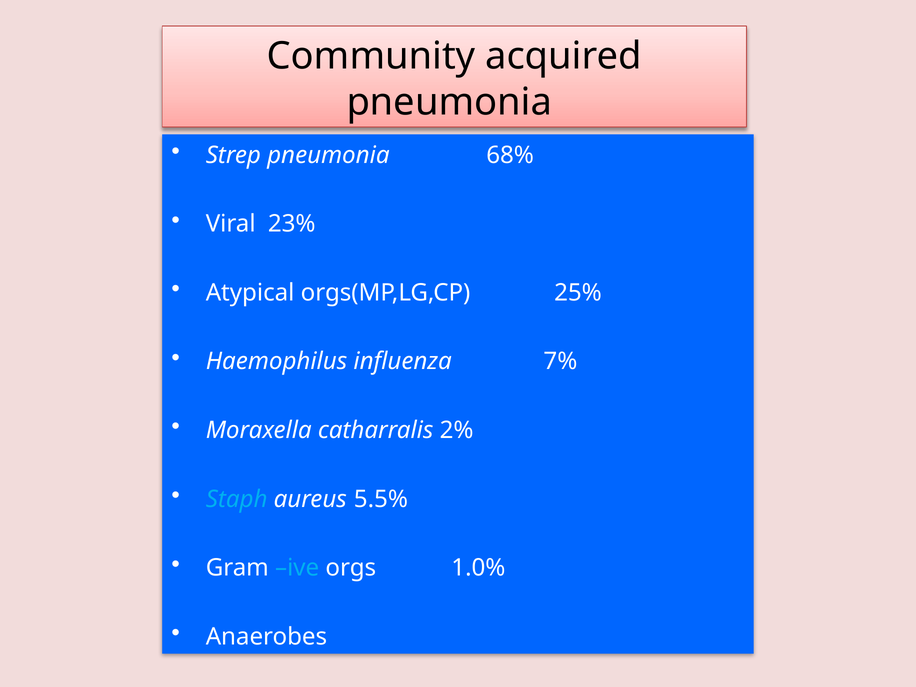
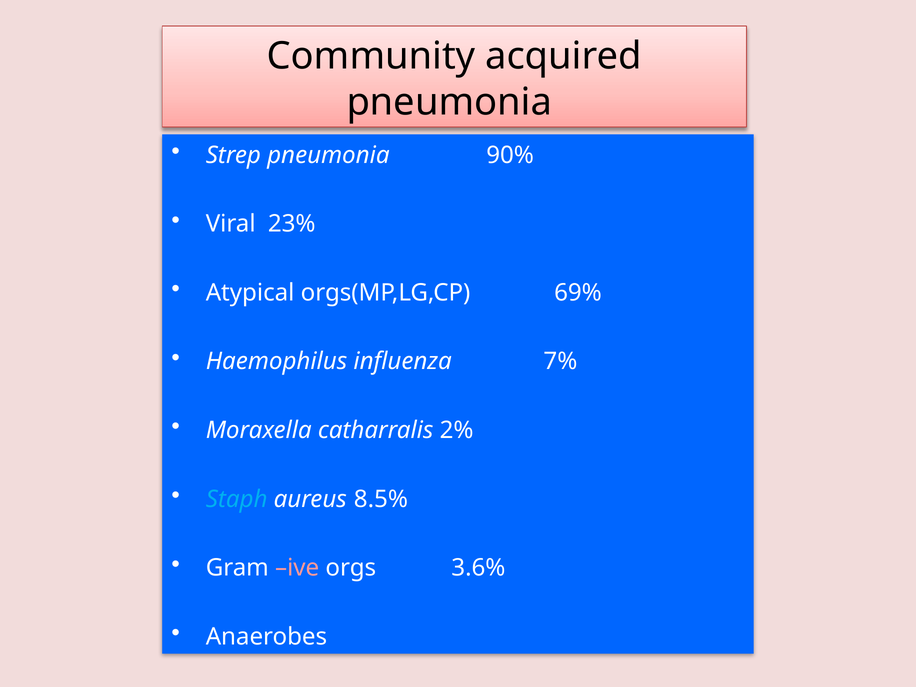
68%: 68% -> 90% (510, 155)
25%: 25% -> 69% (578, 293)
5.5%: 5.5% -> 8.5% (381, 499)
ive colour: light blue -> pink (297, 568)
1.0%: 1.0% -> 3.6% (478, 568)
